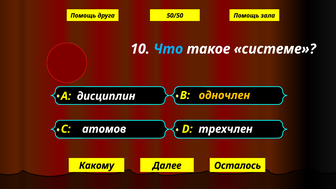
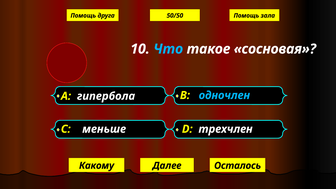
системе: системе -> сосновая (275, 49)
дисциплин: дисциплин -> гипербола (106, 96)
одночлен colour: yellow -> light blue (224, 95)
атомов: атомов -> меньше (104, 129)
